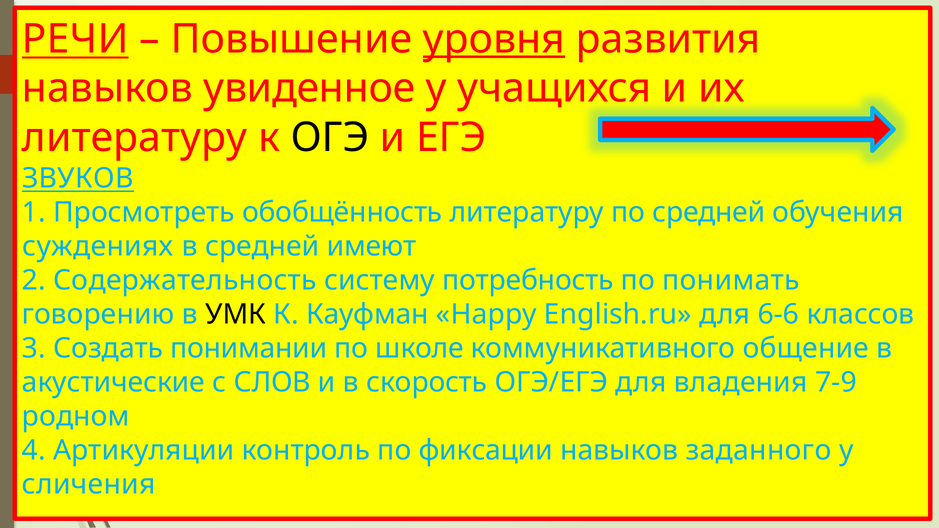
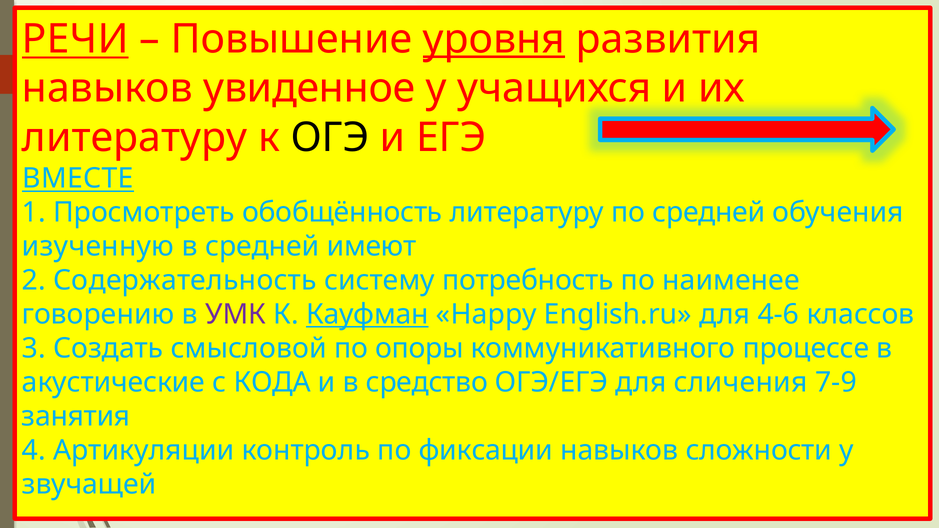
ЗВУКОВ: ЗВУКОВ -> ВМЕСТЕ (78, 178)
суждениях: суждениях -> изученную (98, 246)
понимать: понимать -> наименее (731, 280)
УМК colour: black -> purple (236, 315)
Кауфман underline: none -> present (367, 315)
6-6: 6-6 -> 4-6 (778, 315)
понимании: понимании -> смысловой (249, 349)
школе: школе -> опоры (420, 349)
общение: общение -> процессе (806, 349)
СЛОВ: СЛОВ -> КОДА (272, 383)
скорость: скорость -> средство (427, 383)
владения: владения -> сличения (741, 383)
родном: родном -> занятия (76, 417)
заданного: заданного -> сложности (759, 451)
сличения: сличения -> звучащей (89, 485)
